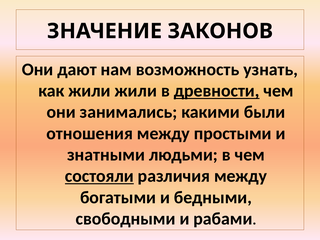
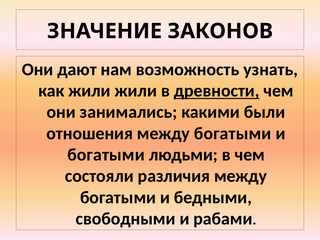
отношения между простыми: простыми -> богатыми (233, 133)
знатными: знатными -> богатыми (106, 155)
состояли underline: present -> none (99, 176)
